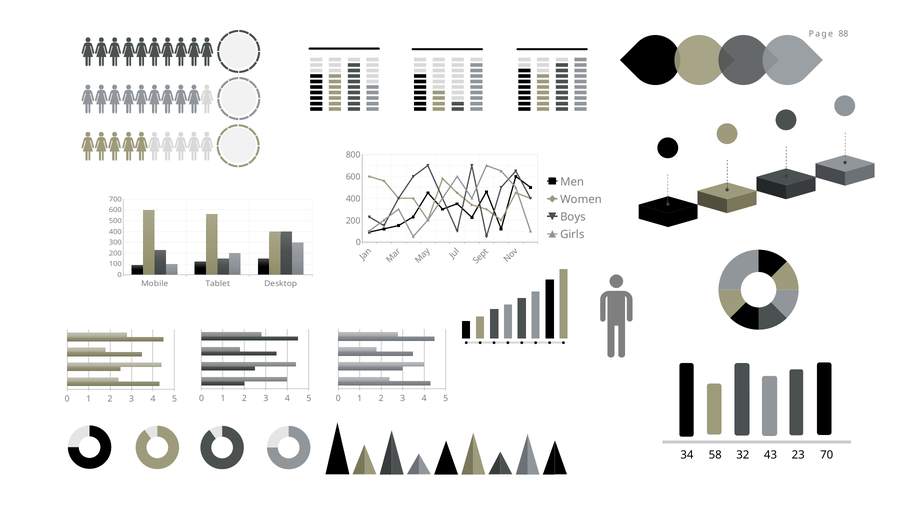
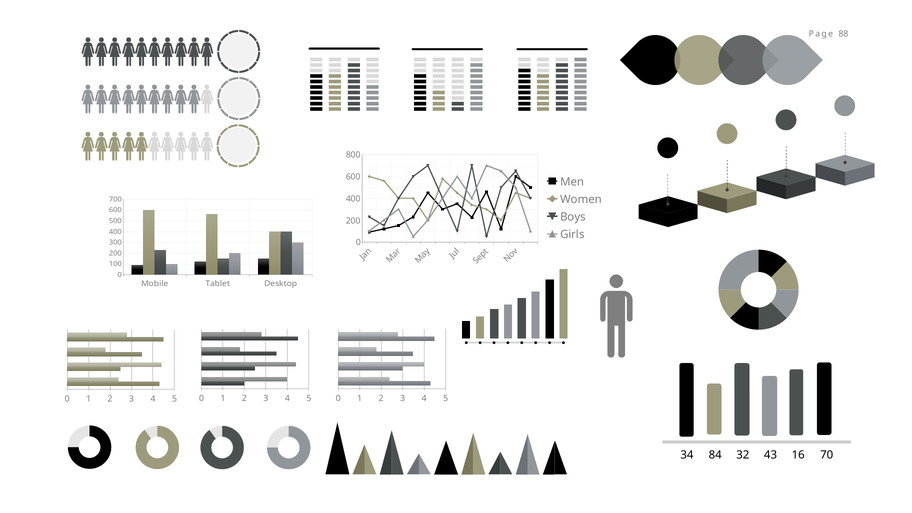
58: 58 -> 84 (715, 455)
23: 23 -> 16 (798, 455)
